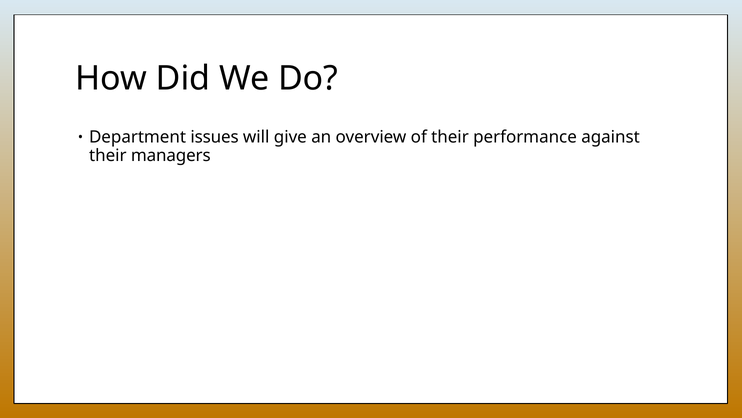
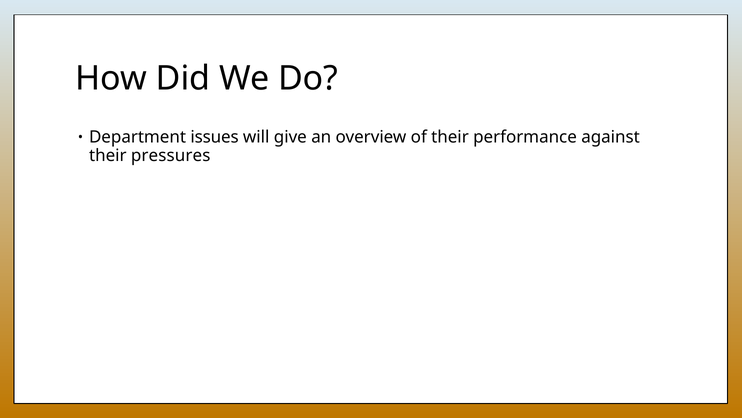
managers: managers -> pressures (171, 155)
